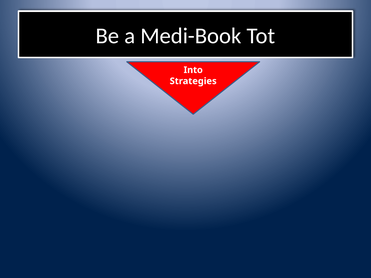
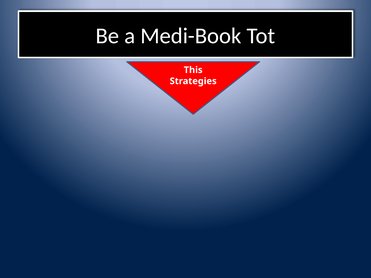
Into: Into -> This (193, 70)
